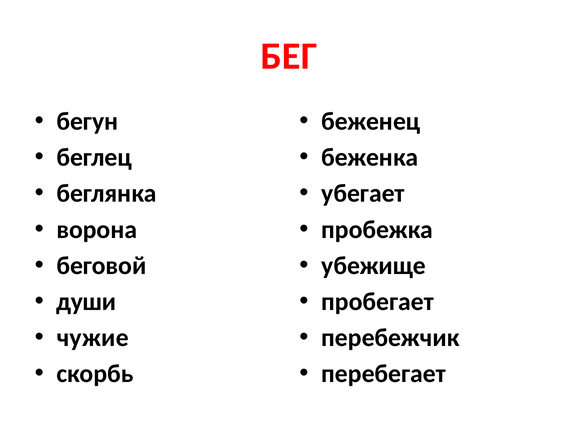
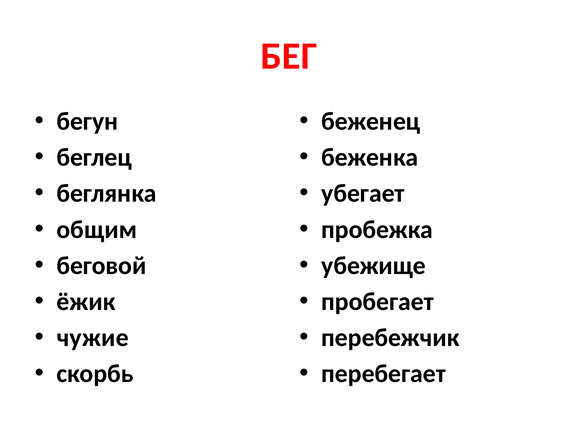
ворона: ворона -> общим (97, 229)
души: души -> ёжик (86, 301)
